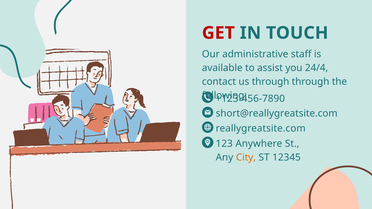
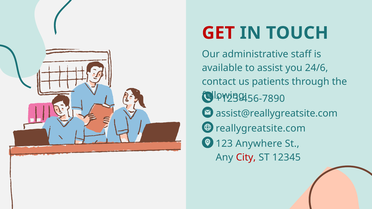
24/4: 24/4 -> 24/6 (317, 68)
us through: through -> patients (271, 82)
short@reallygreatsite.com: short@reallygreatsite.com -> assist@reallygreatsite.com (277, 114)
City colour: orange -> red (246, 158)
